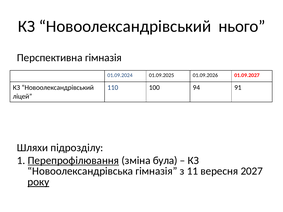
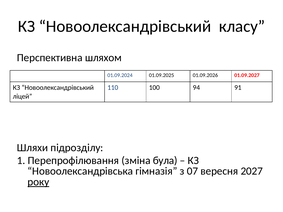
нього: нього -> класу (242, 26)
Перспективна гімназія: гімназія -> шляхом (103, 58)
Перепрофілювання underline: present -> none (73, 161)
11: 11 -> 07 (192, 171)
